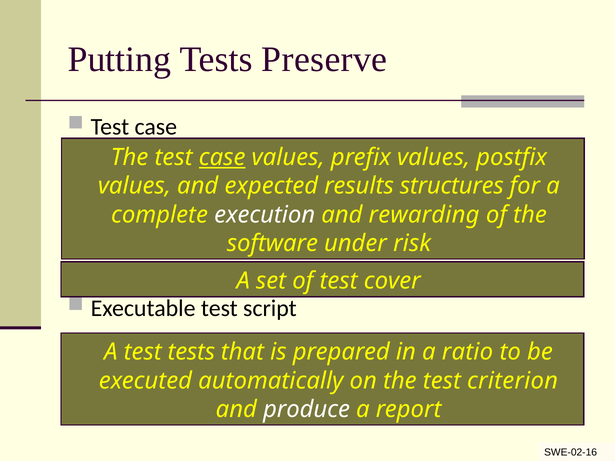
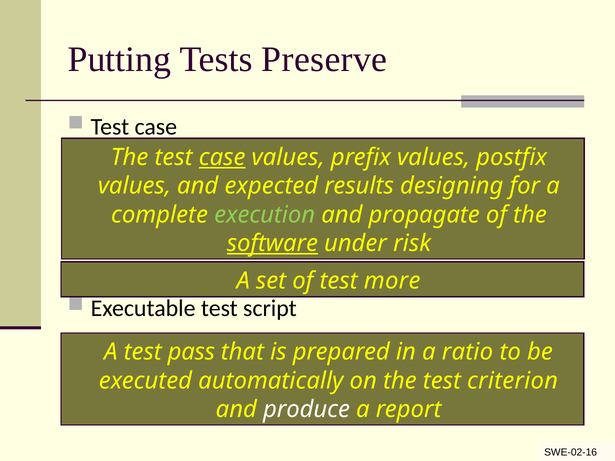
structures: structures -> designing (452, 186)
execution colour: white -> light green (265, 215)
rewarding: rewarding -> propagate (424, 215)
software underline: none -> present (272, 244)
cover: cover -> more (392, 281)
test tests: tests -> pass (191, 352)
